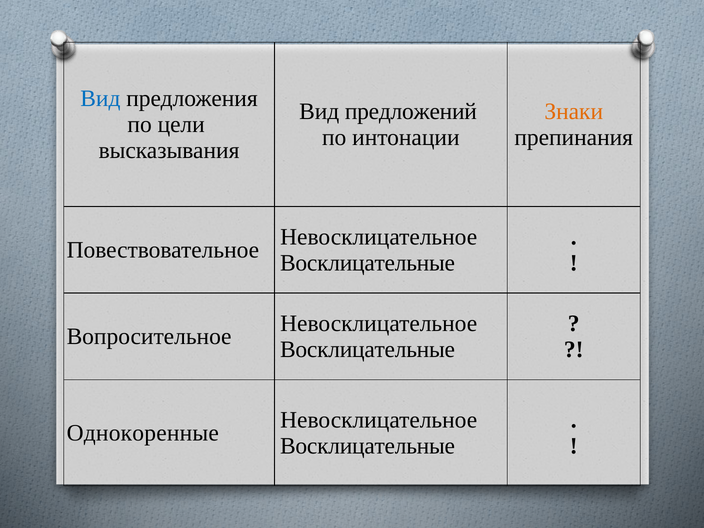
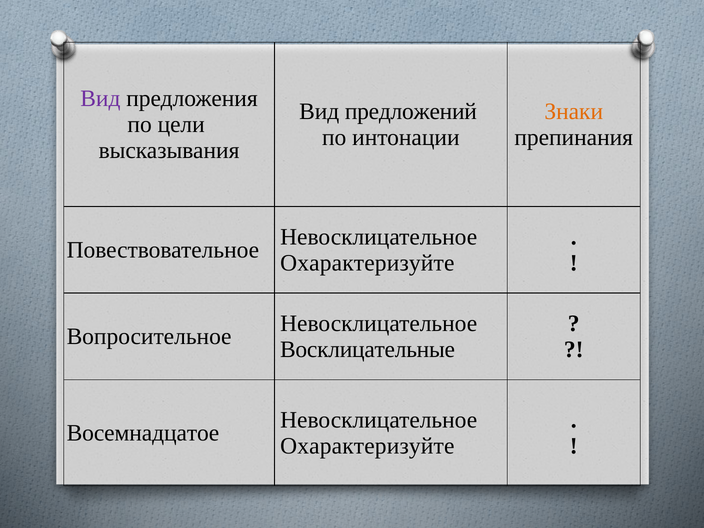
Вид colour: blue -> purple (100, 99)
Восклицательные: Восклицательные -> Охарактеризуйте (367, 263)
Однокоренные: Однокоренные -> Восемнадцатое (143, 433)
Восклицательные: Восклицательные -> Охарактеризуйте (367, 446)
